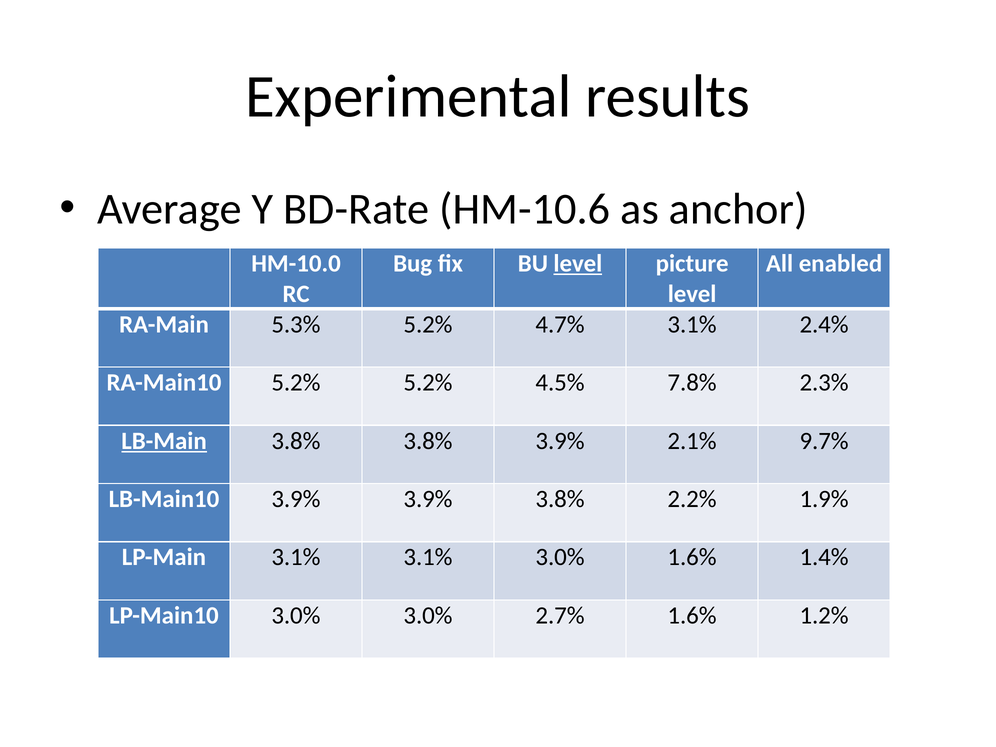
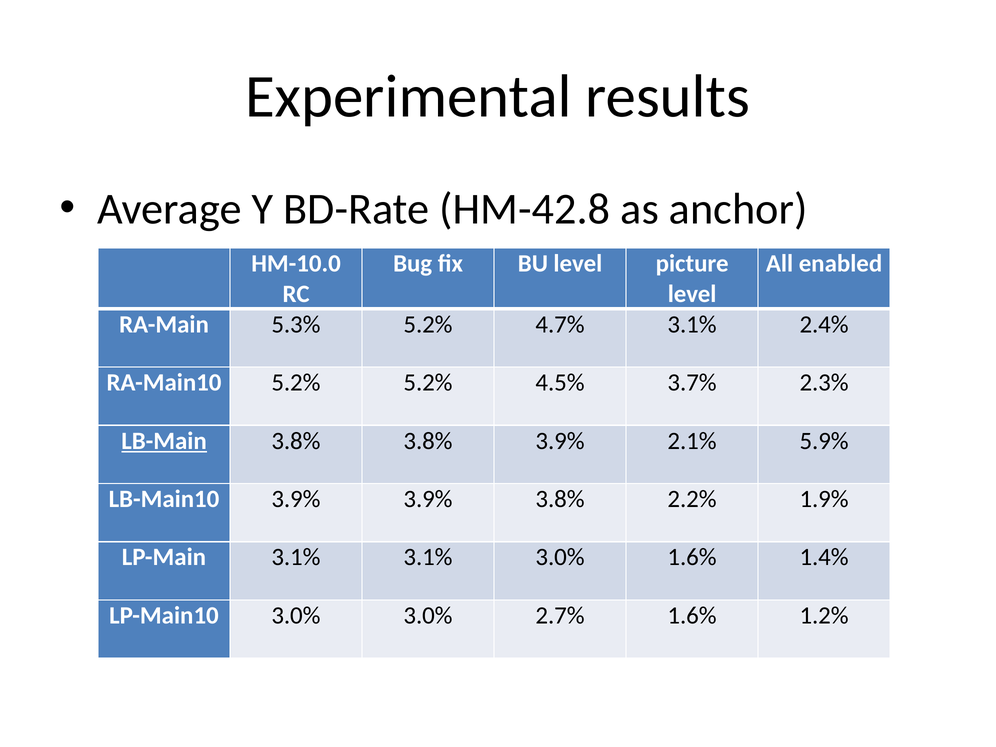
HM-10.6: HM-10.6 -> HM-42.8 (525, 209)
level underline: present -> none (578, 264)
7.8%: 7.8% -> 3.7% (692, 383)
9.7%: 9.7% -> 5.9% (824, 441)
